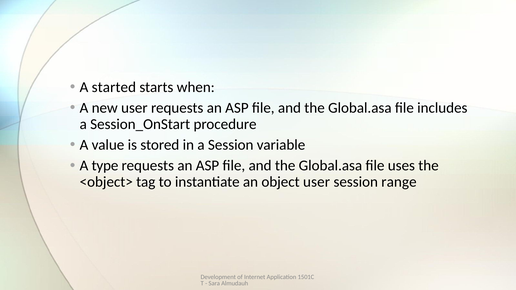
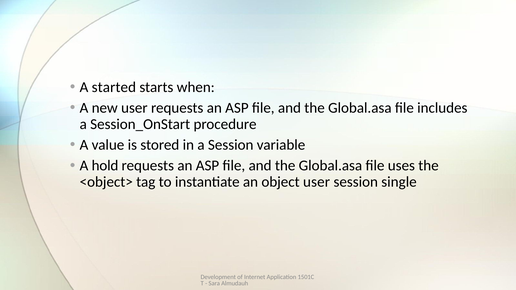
type: type -> hold (105, 166)
range: range -> single (399, 182)
